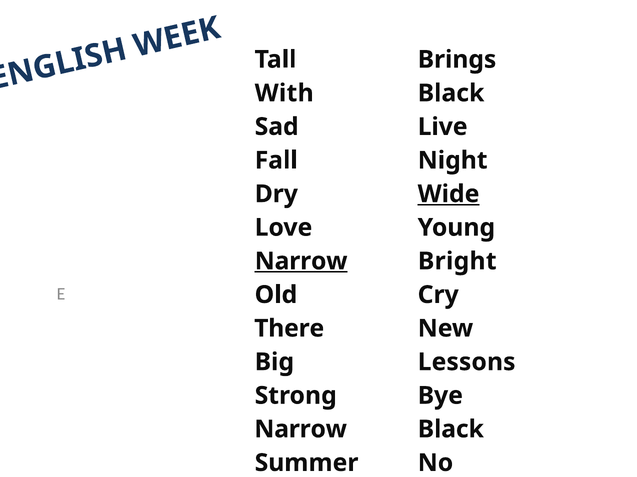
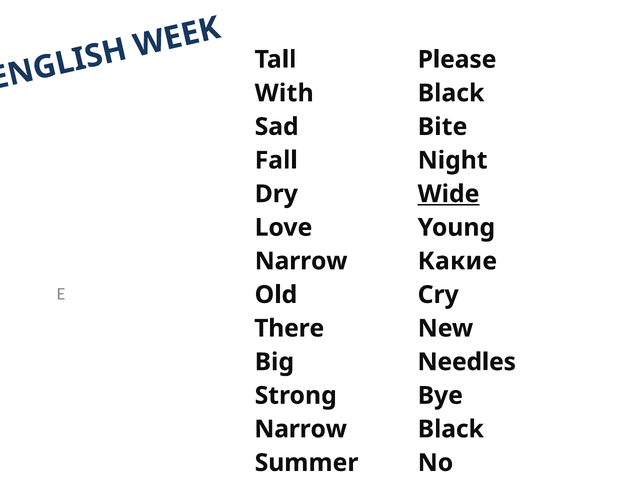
Brings: Brings -> Please (457, 60)
Live: Live -> Bite (442, 127)
Narrow underline: present -> none (301, 262)
Bright: Bright -> Какие (457, 262)
Lessons: Lessons -> Needles (467, 363)
